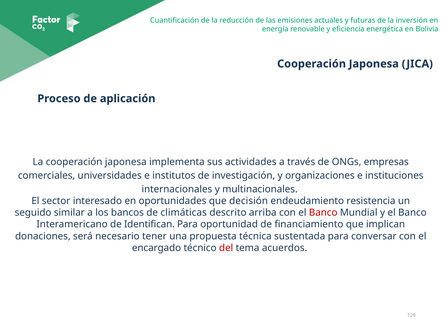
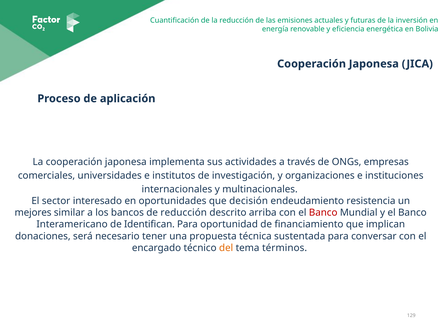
seguido: seguido -> mejores (33, 213)
de climáticas: climáticas -> reducción (184, 213)
del colour: red -> orange (226, 248)
acuerdos: acuerdos -> términos (285, 248)
